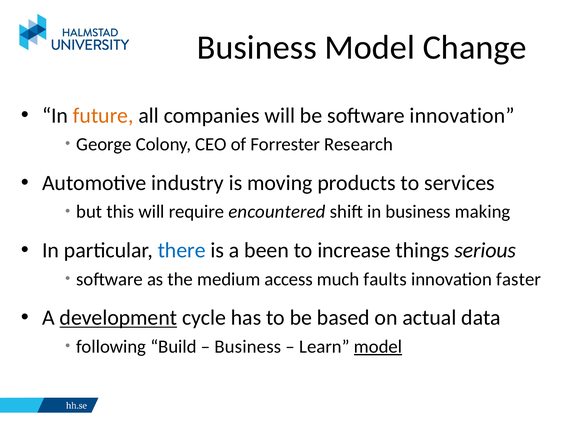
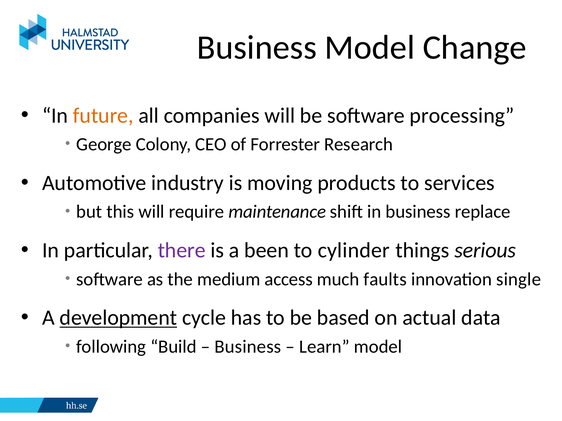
software innovation: innovation -> processing (462, 116)
encountered: encountered -> maintenance (277, 212)
making: making -> replace (483, 212)
there colour: blue -> purple (182, 251)
increase: increase -> cylinder (354, 251)
faster: faster -> single (519, 280)
model underline: present -> none (378, 347)
